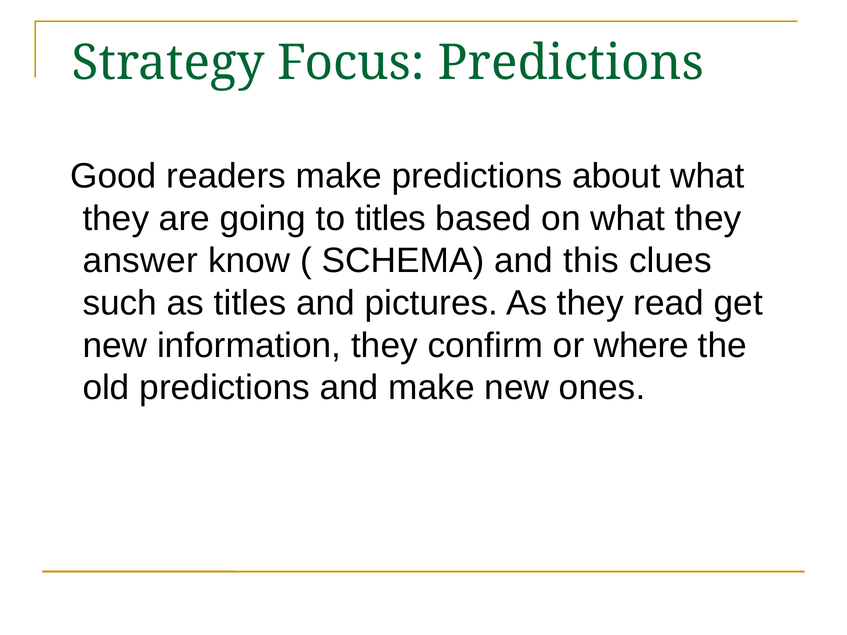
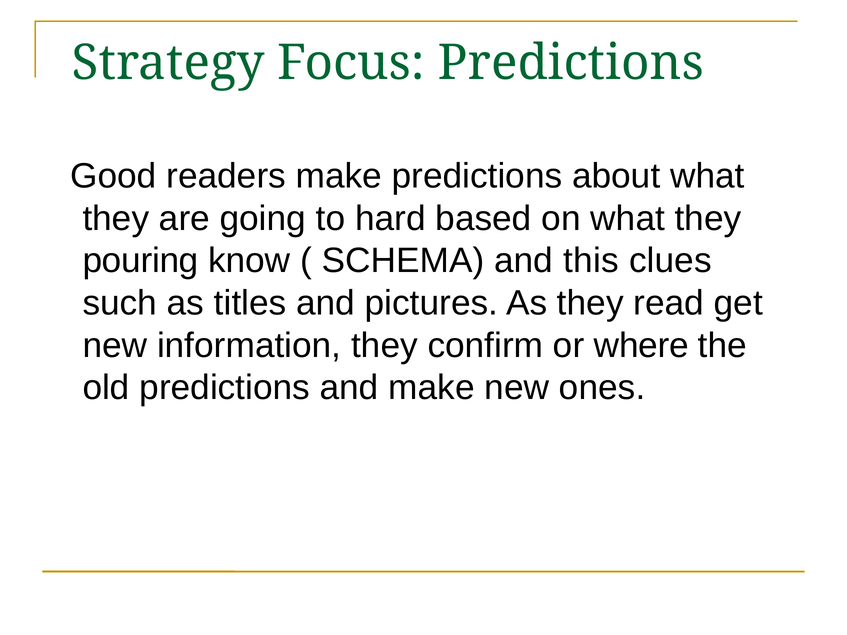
to titles: titles -> hard (390, 218)
answer: answer -> pouring (141, 261)
